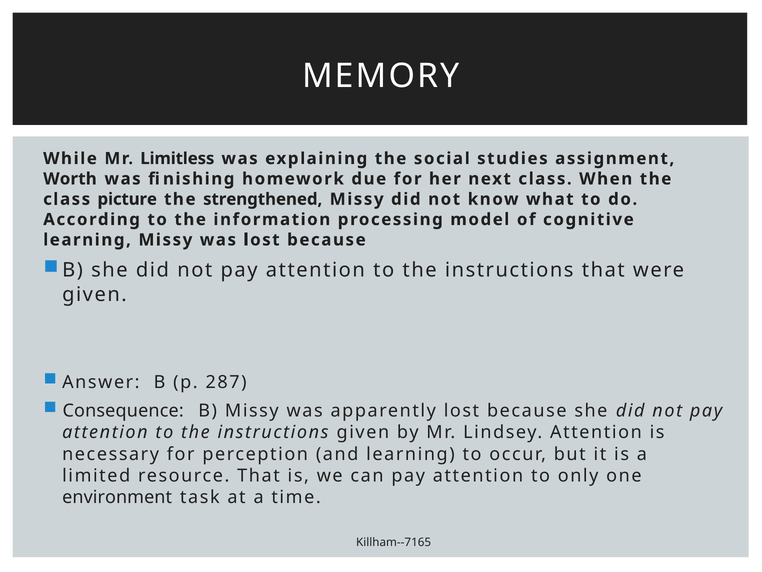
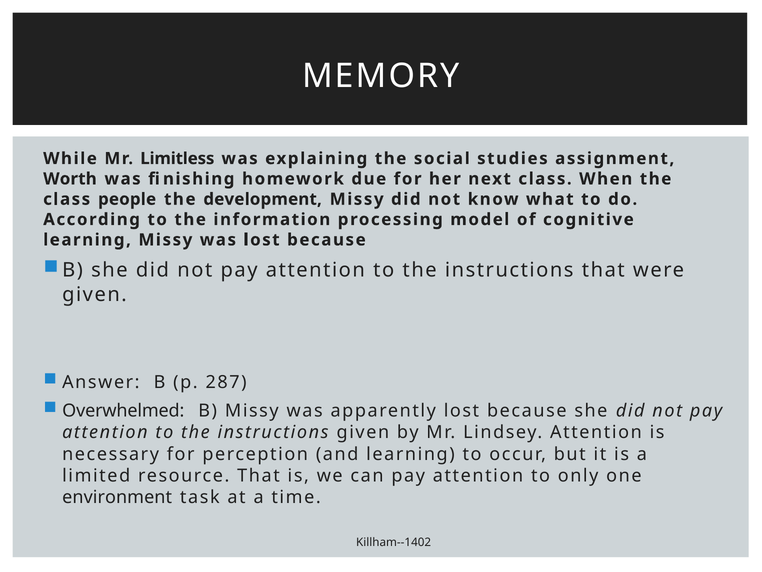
picture: picture -> people (127, 199)
strengthened: strengthened -> development (263, 199)
Consequence: Consequence -> Overwhelmed (123, 411)
Killham--7165: Killham--7165 -> Killham--1402 (394, 542)
